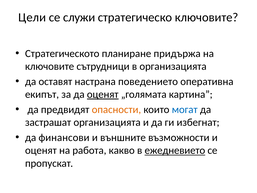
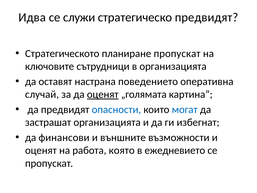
Цели: Цели -> Идва (32, 17)
стратегическо ключовите: ключовите -> предвидят (207, 17)
планиране придържа: придържа -> пропускат (177, 53)
екипът: екипът -> случай (42, 94)
опасности colour: orange -> blue (116, 109)
какво: какво -> която (122, 150)
ежедневието underline: present -> none (175, 150)
